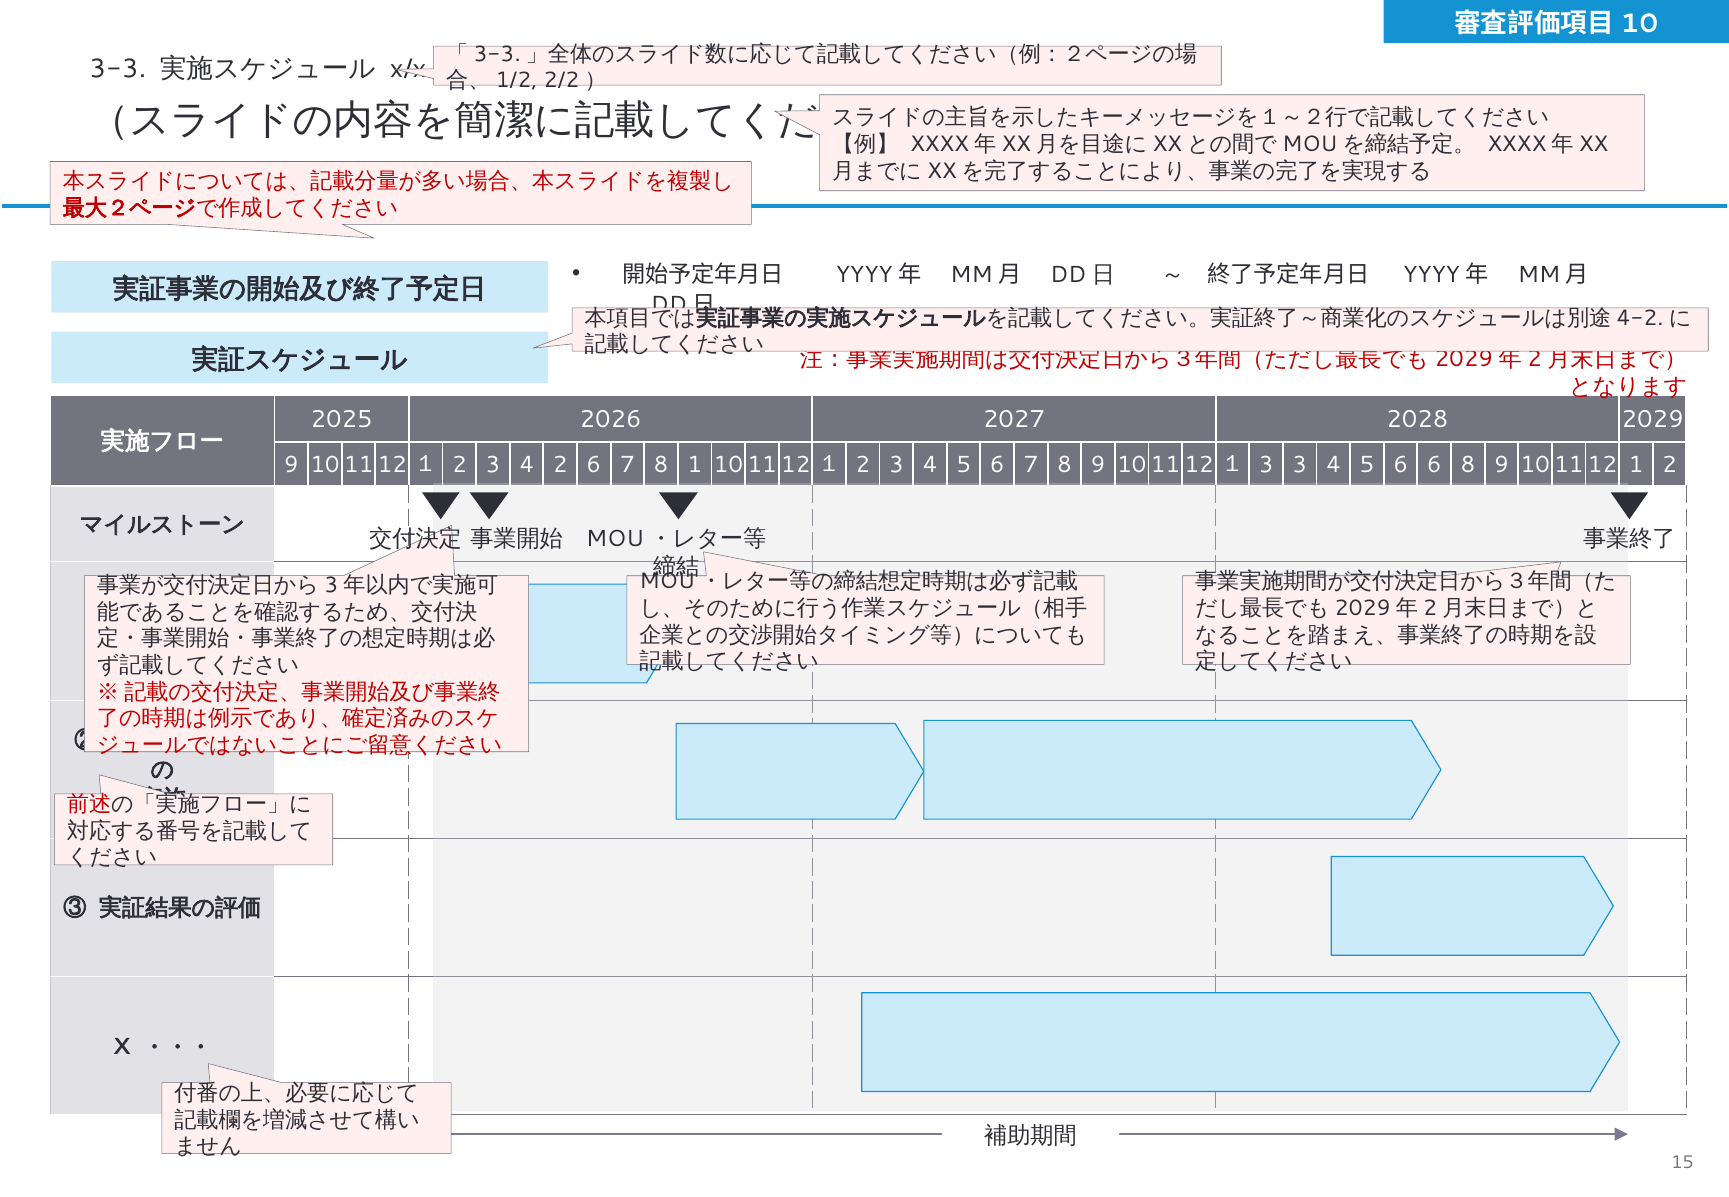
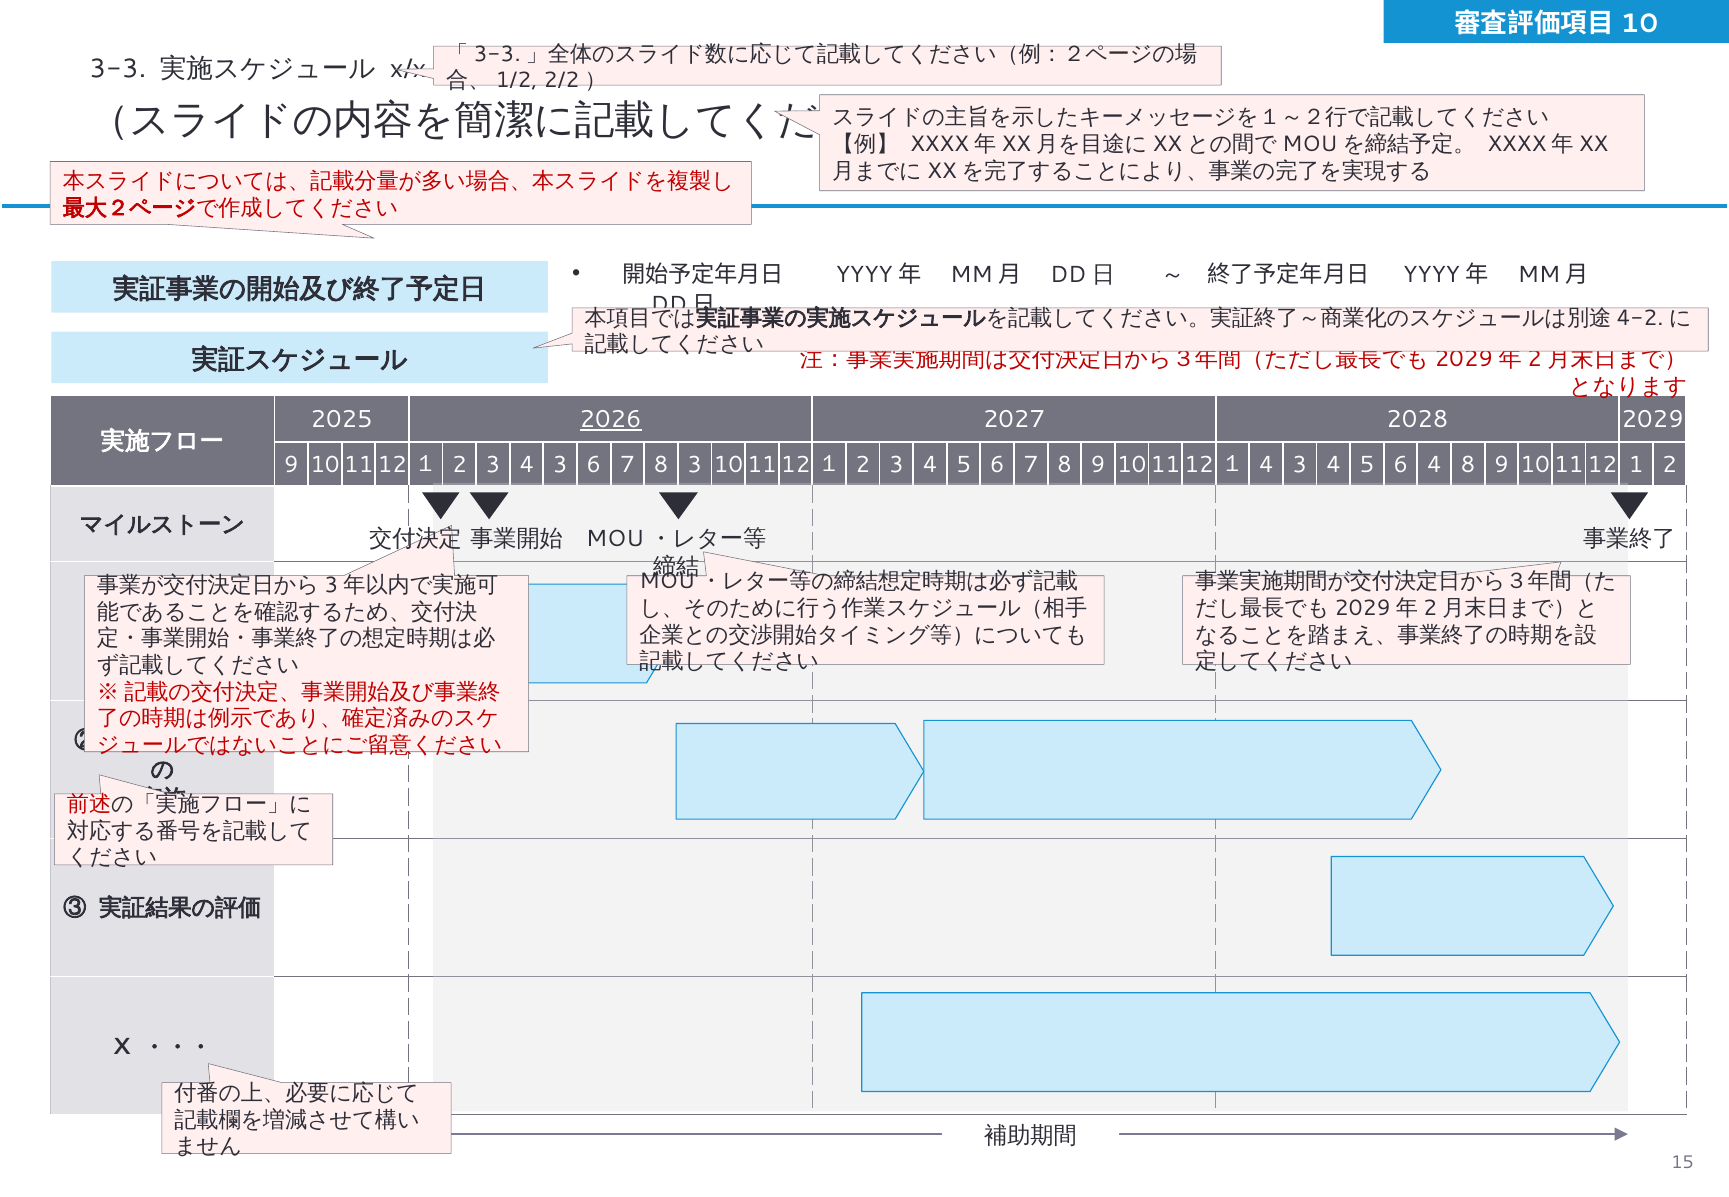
2026 underline: none -> present (611, 420)
3 4 2: 2 -> 3 (560, 465)
8 1: 1 -> 3 (695, 465)
１ 3: 3 -> 4 (1266, 465)
6 6: 6 -> 4 (1434, 465)
